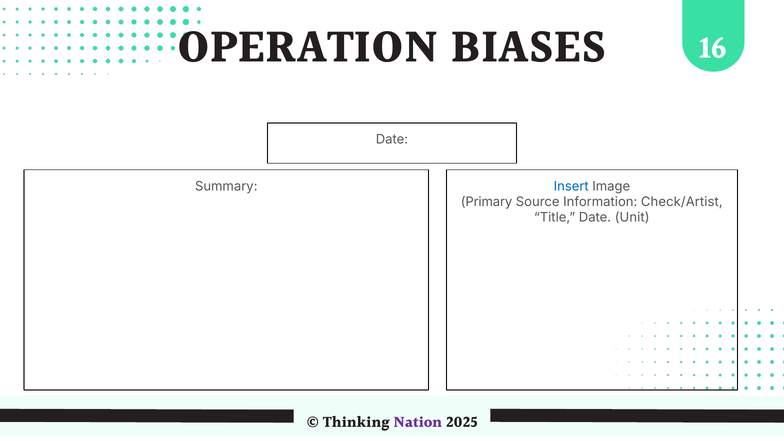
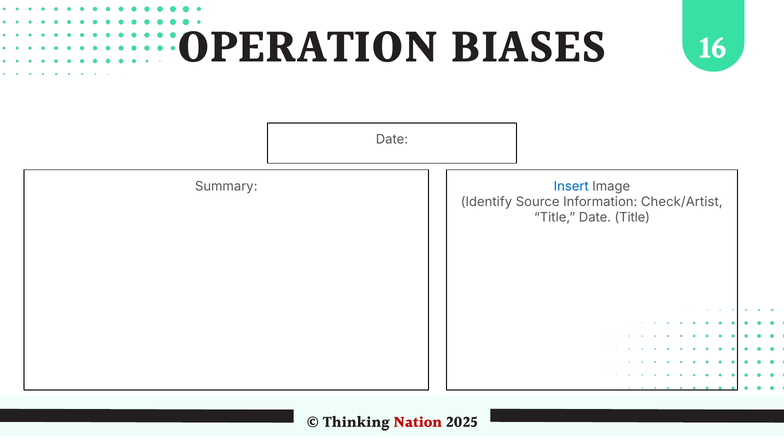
Primary: Primary -> Identify (486, 202)
Date Unit: Unit -> Title (632, 218)
Nation colour: purple -> red (418, 423)
